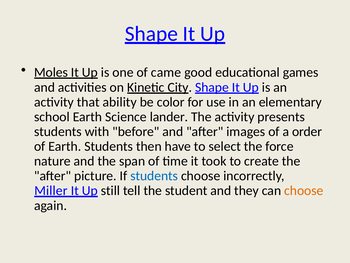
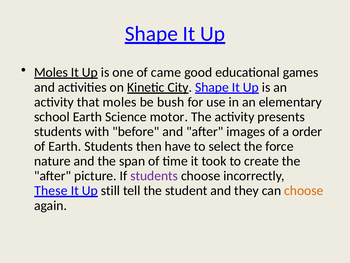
that ability: ability -> moles (120, 102)
color: color -> bush (171, 102)
lander: lander -> motor (169, 117)
students colour: blue -> purple (154, 176)
Miller: Miller -> These (51, 190)
